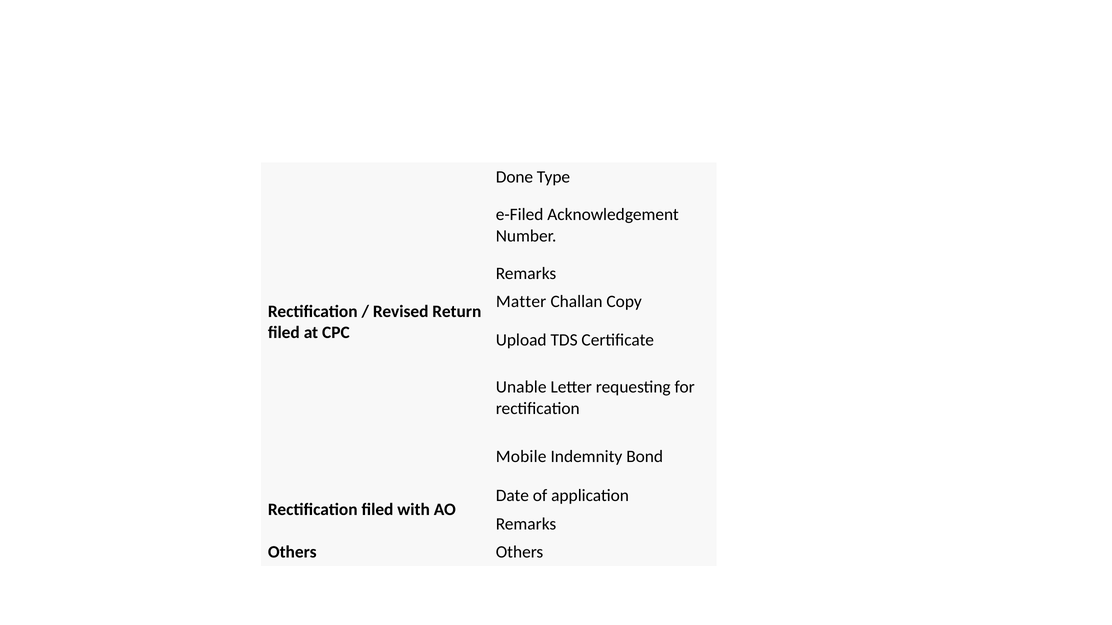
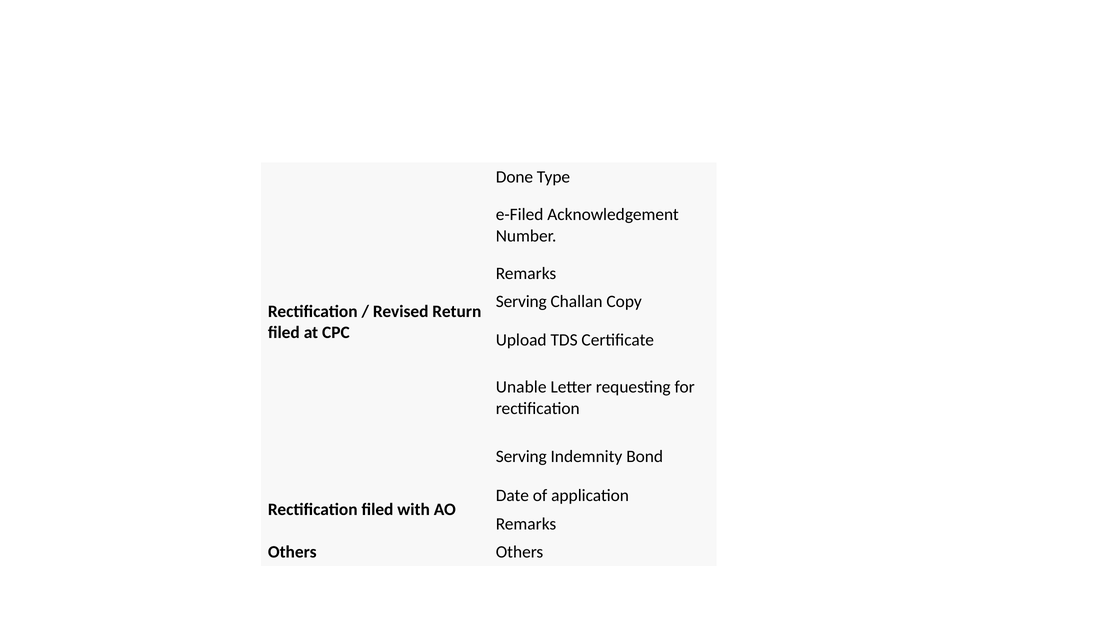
Matter: Matter -> Serving (521, 302)
Mobile: Mobile -> Serving (521, 457)
